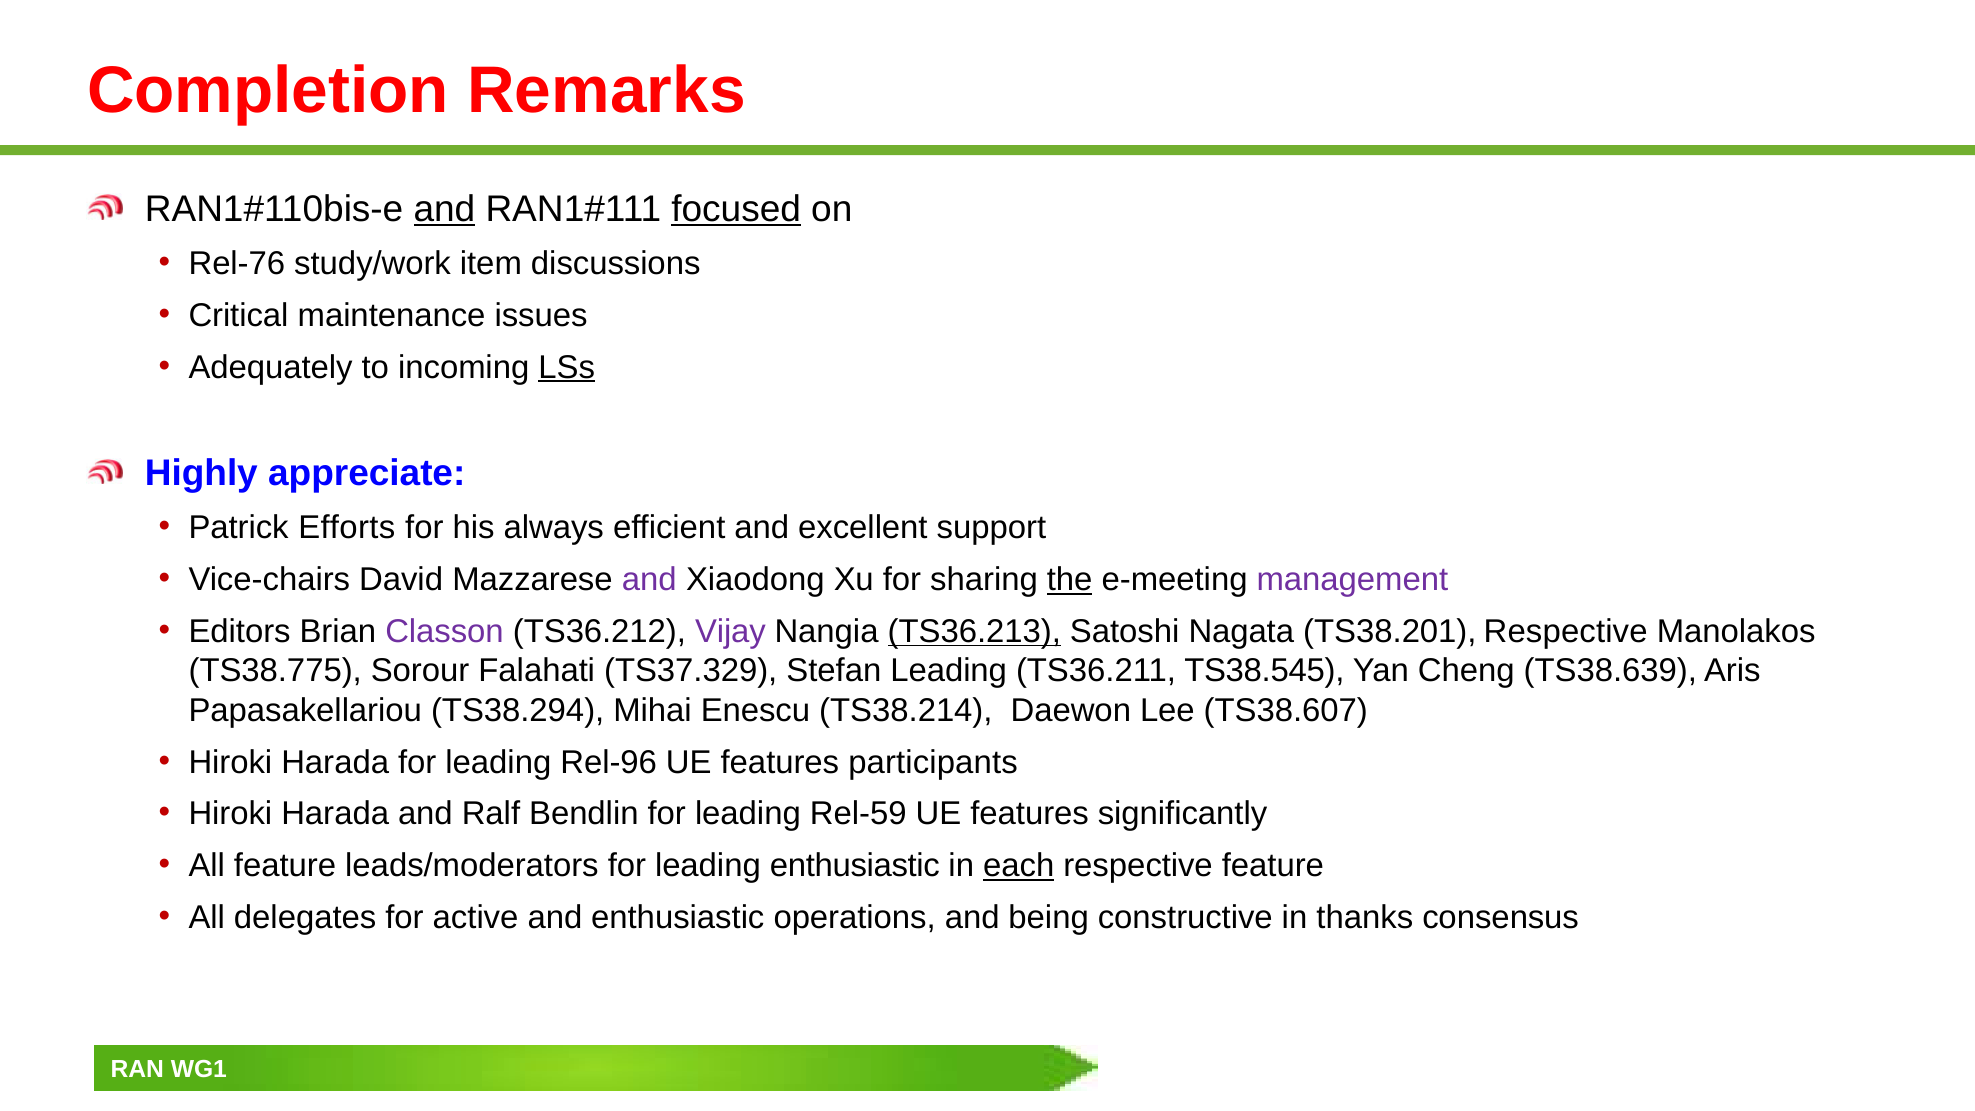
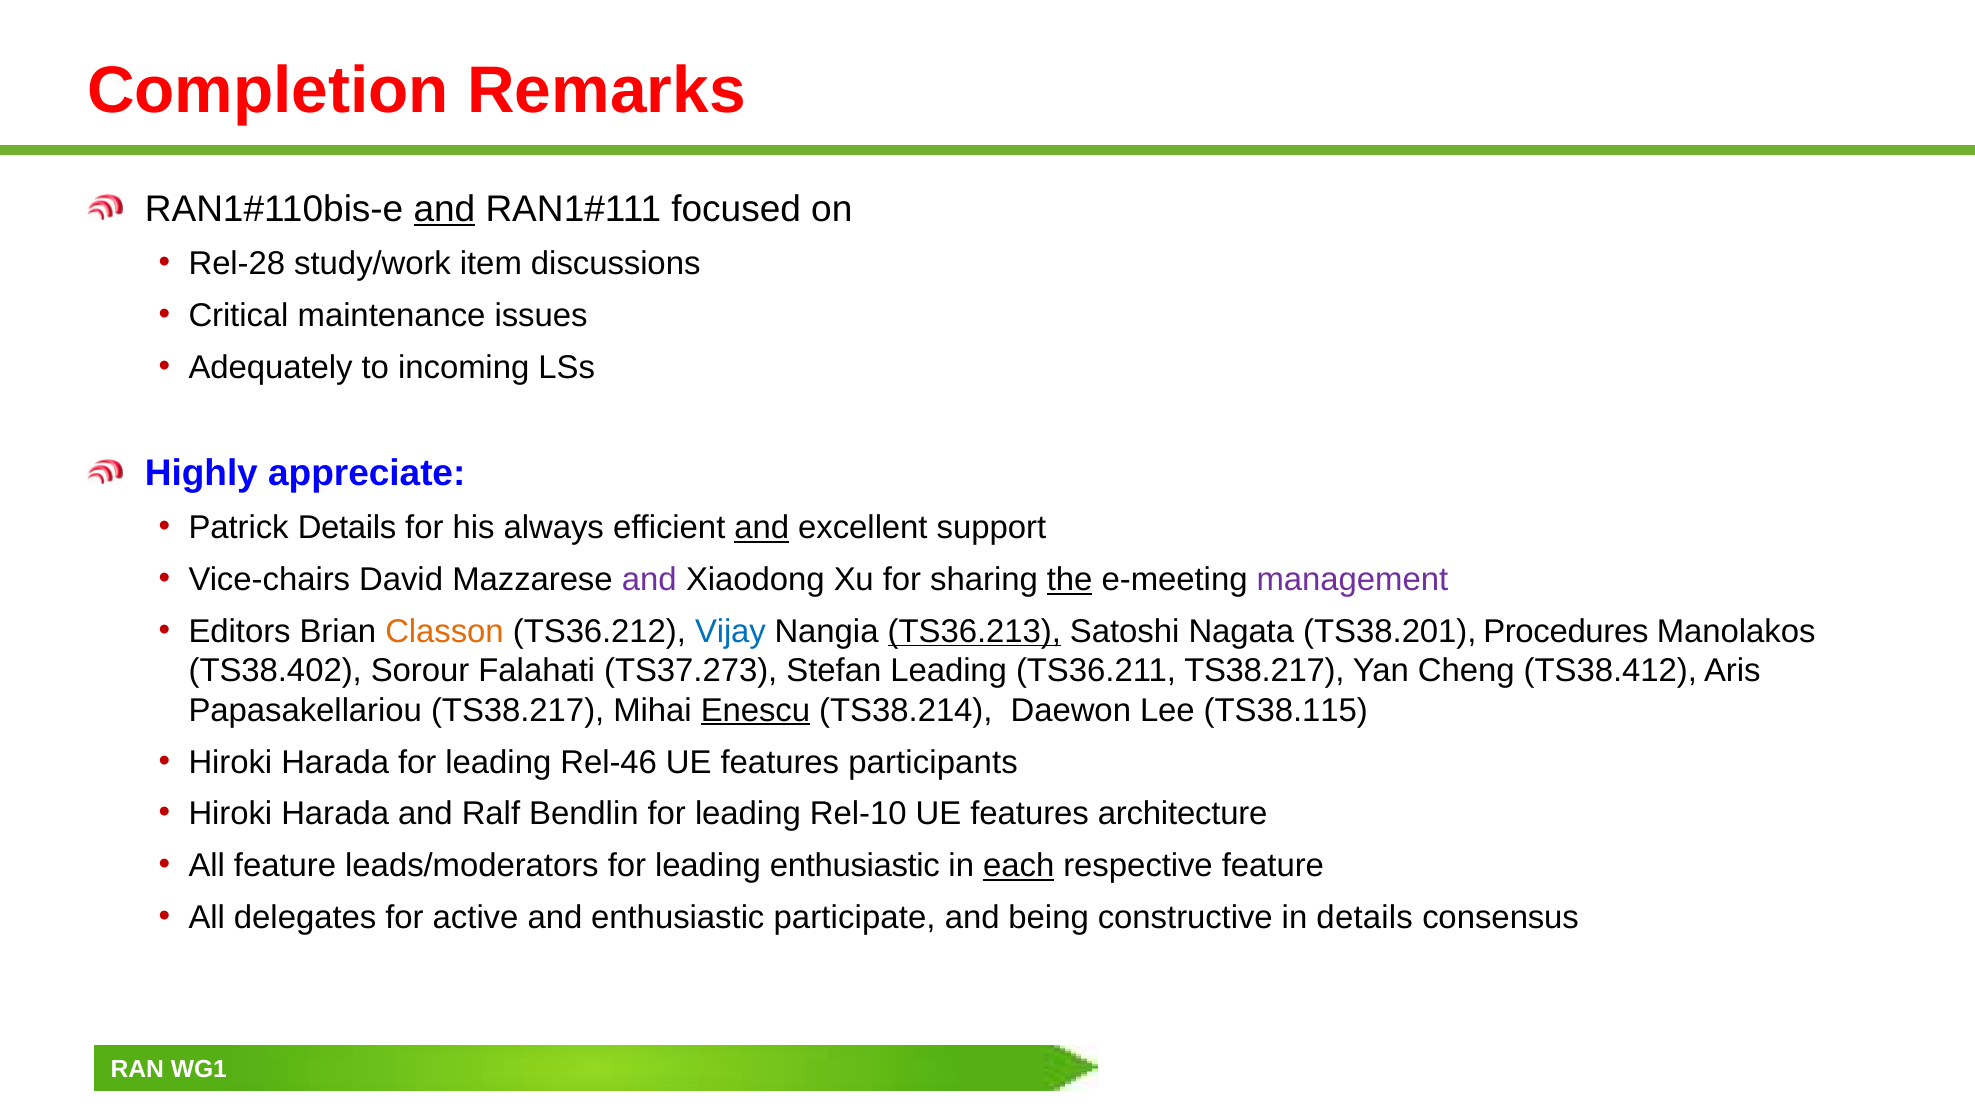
focused underline: present -> none (736, 209)
Rel-76: Rel-76 -> Rel-28 (237, 263)
LSs underline: present -> none (567, 367)
Patrick Efforts: Efforts -> Details (347, 528)
and underline: none -> present (762, 528)
Classon colour: purple -> orange (445, 631)
Vijay colour: purple -> blue (730, 631)
TS38.201 Respective: Respective -> Procedures (1566, 631)
TS38.775: TS38.775 -> TS38.402 (275, 671)
TS37.329: TS37.329 -> TS37.273 (691, 671)
TS36.211 TS38.545: TS38.545 -> TS38.217 (1264, 671)
TS38.639: TS38.639 -> TS38.412 (1610, 671)
Papasakellariou TS38.294: TS38.294 -> TS38.217 (518, 710)
Enescu underline: none -> present (755, 710)
TS38.607: TS38.607 -> TS38.115 (1286, 710)
Rel-96: Rel-96 -> Rel-46 (609, 762)
Rel-59: Rel-59 -> Rel-10 (858, 814)
significantly: significantly -> architecture (1183, 814)
operations: operations -> participate (855, 918)
in thanks: thanks -> details (1365, 918)
